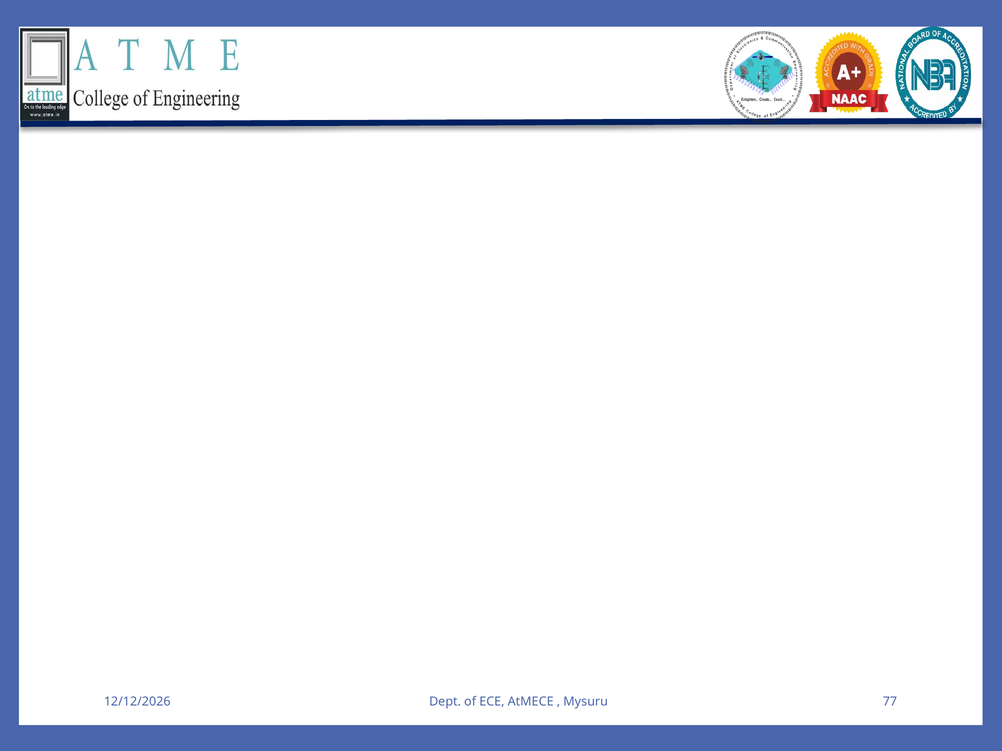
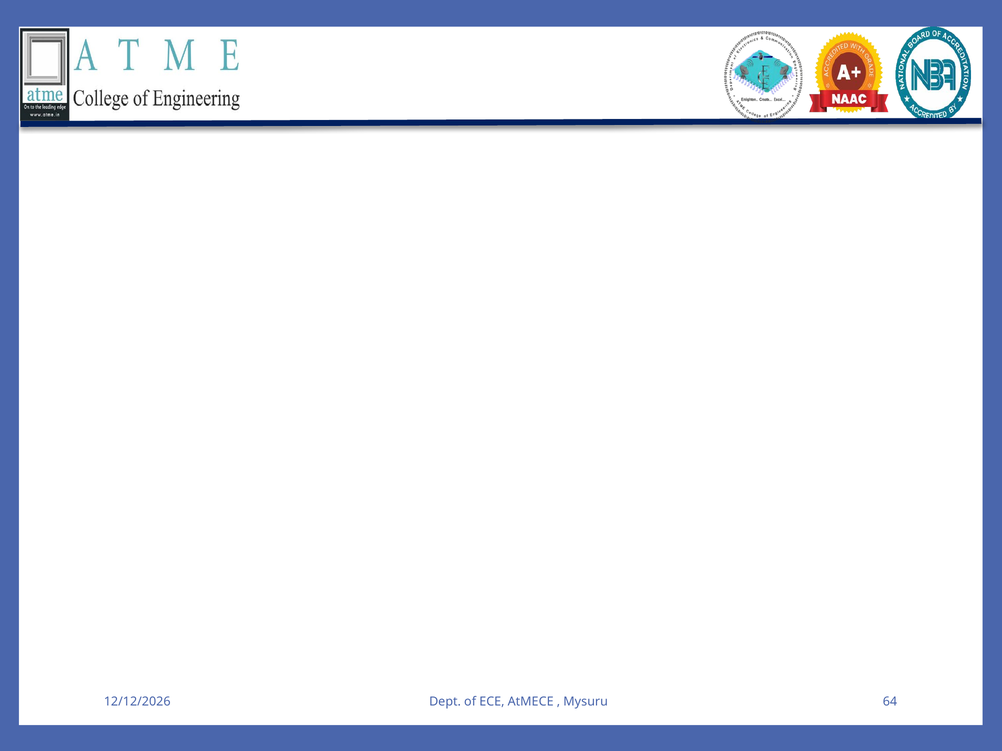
77: 77 -> 64 (890, 702)
